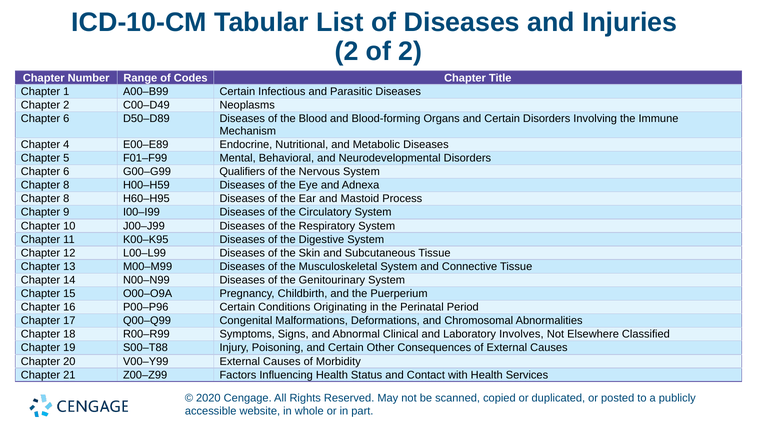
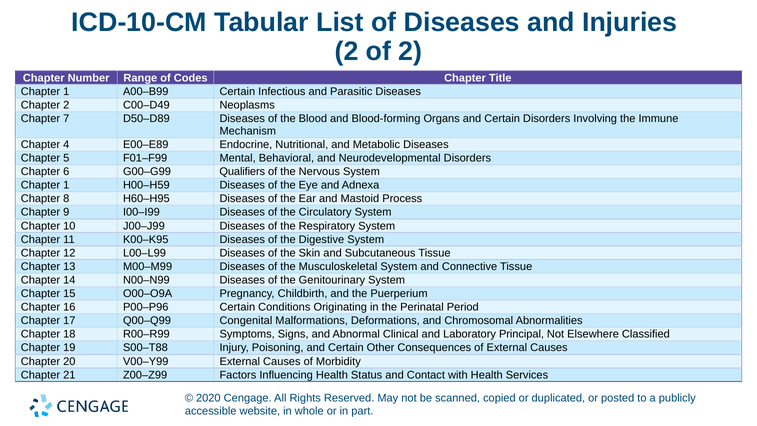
6: 6 -> 7 (66, 119)
8: 8 -> 1 (66, 185)
Involves: Involves -> Principal (521, 334)
